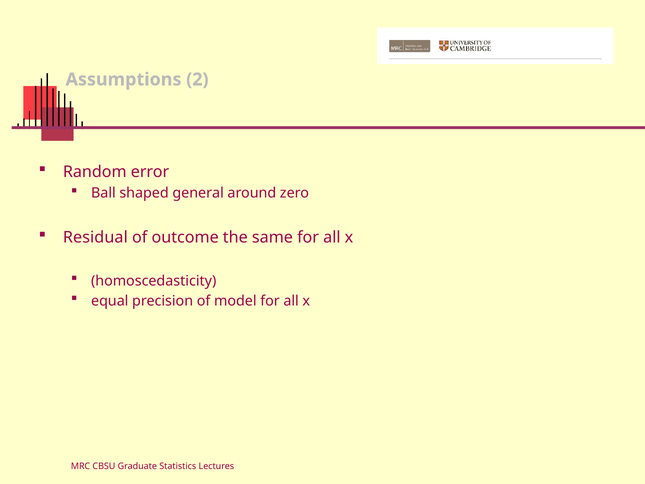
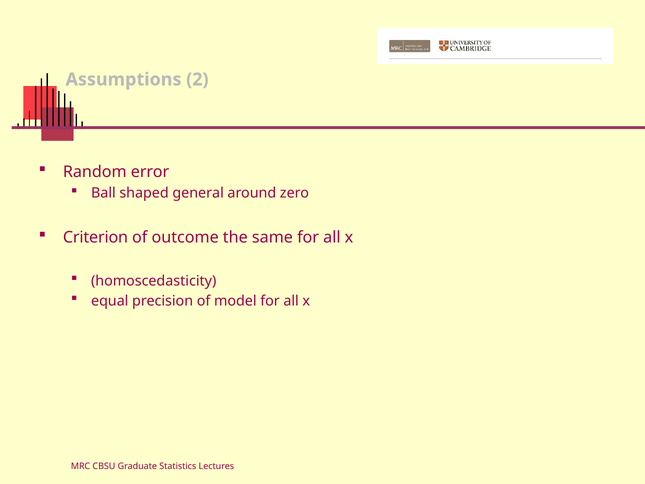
Residual: Residual -> Criterion (95, 237)
